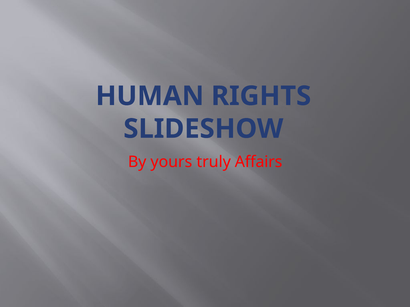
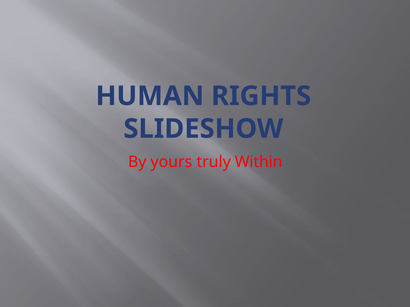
Affairs: Affairs -> Within (259, 162)
